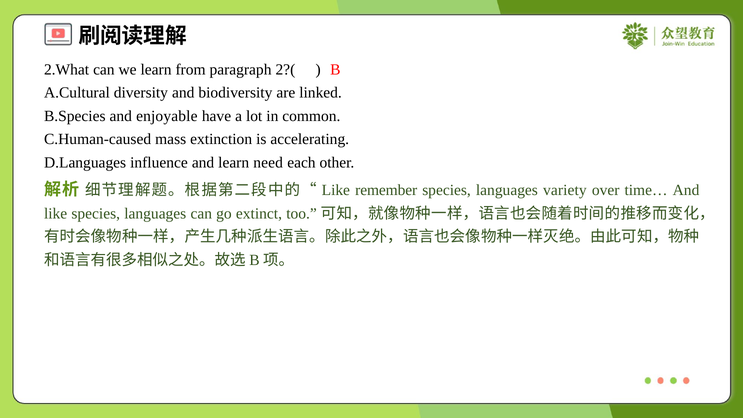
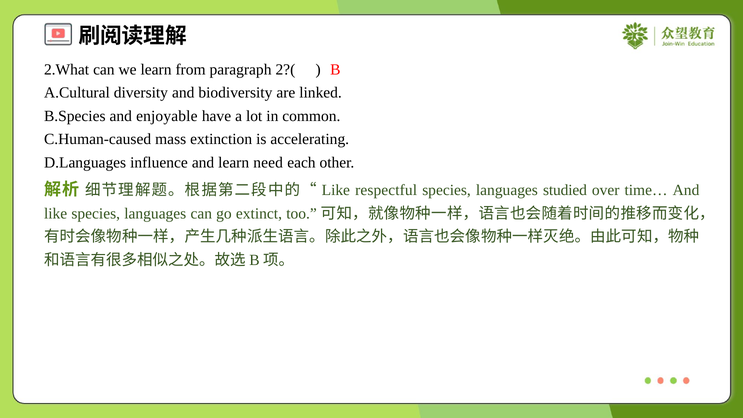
remember: remember -> respectful (386, 190)
variety: variety -> studied (565, 190)
